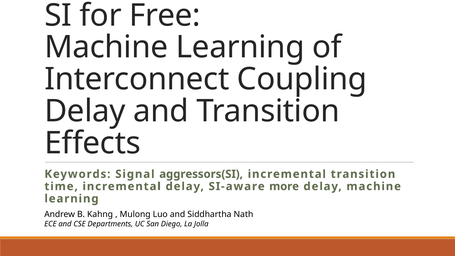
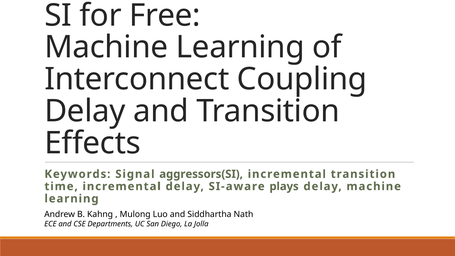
more: more -> plays (284, 186)
